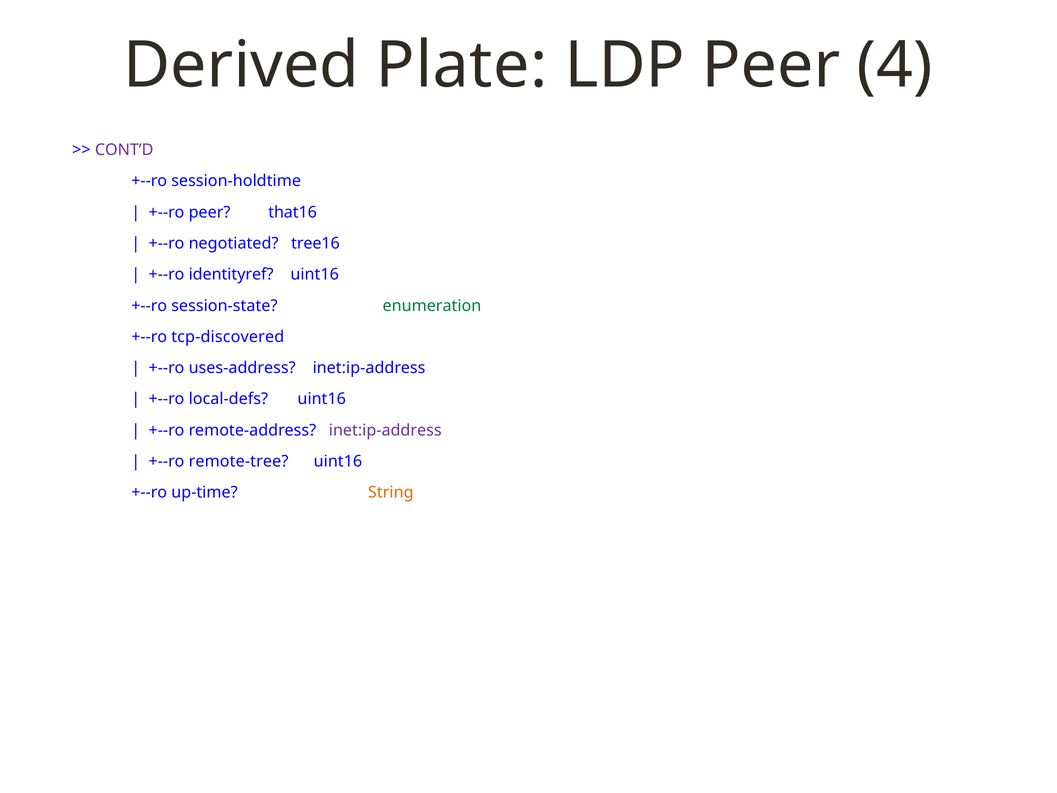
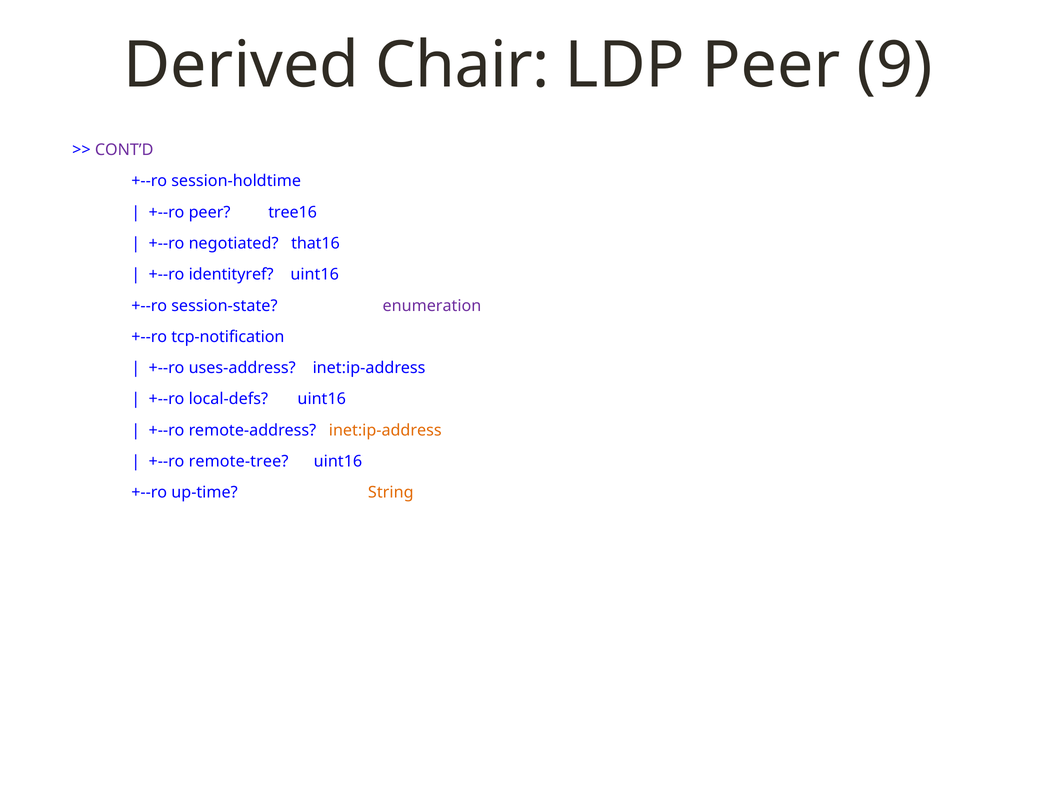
Plate: Plate -> Chair (462, 66)
4: 4 -> 9 (895, 66)
that16: that16 -> tree16 (293, 212)
tree16: tree16 -> that16 (315, 243)
enumeration colour: green -> purple (432, 306)
tcp-discovered: tcp-discovered -> tcp-notification (228, 337)
inet:ip-address colour: purple -> orange (385, 430)
